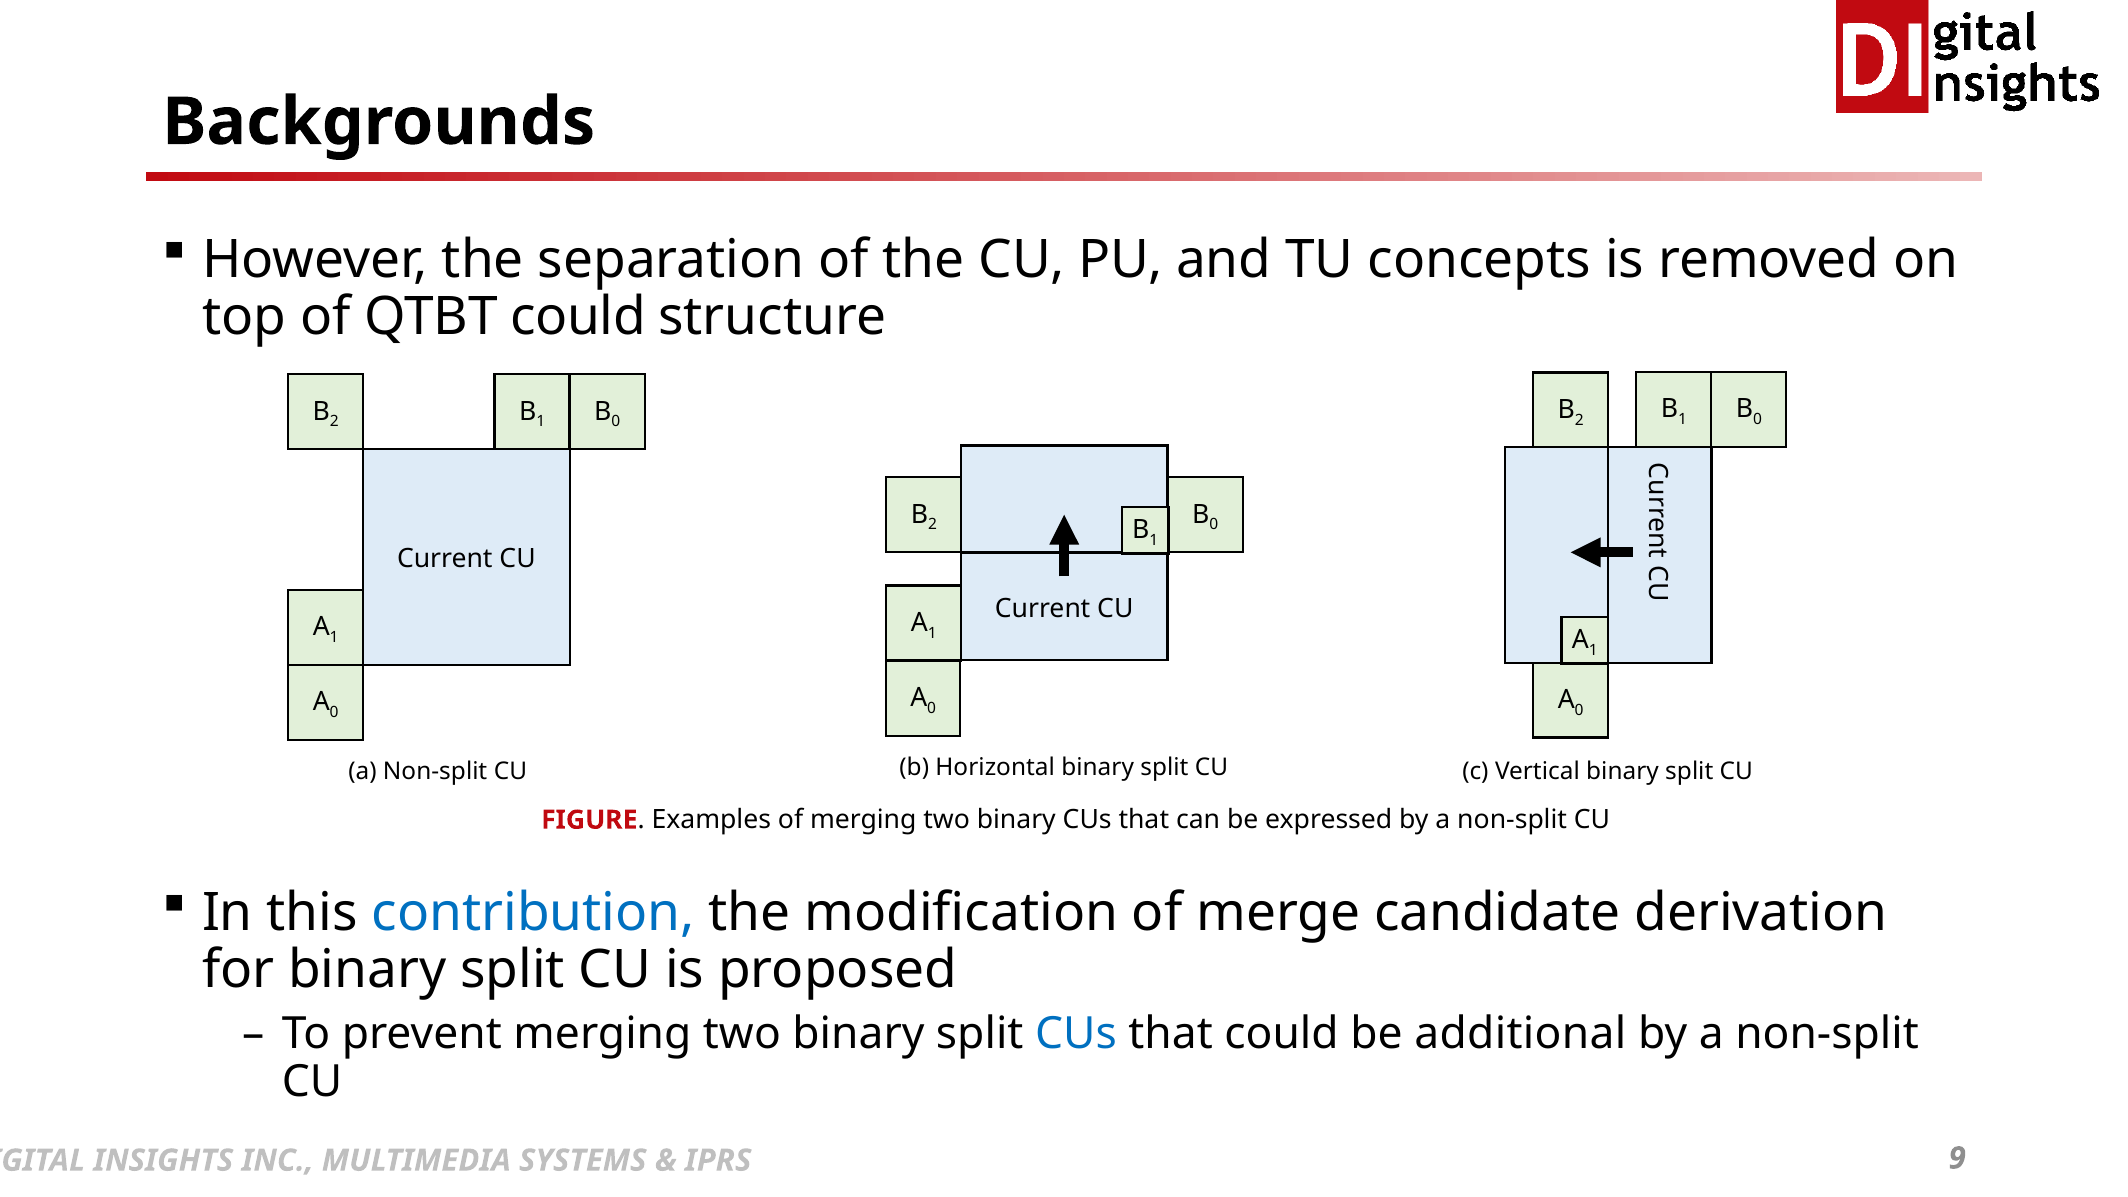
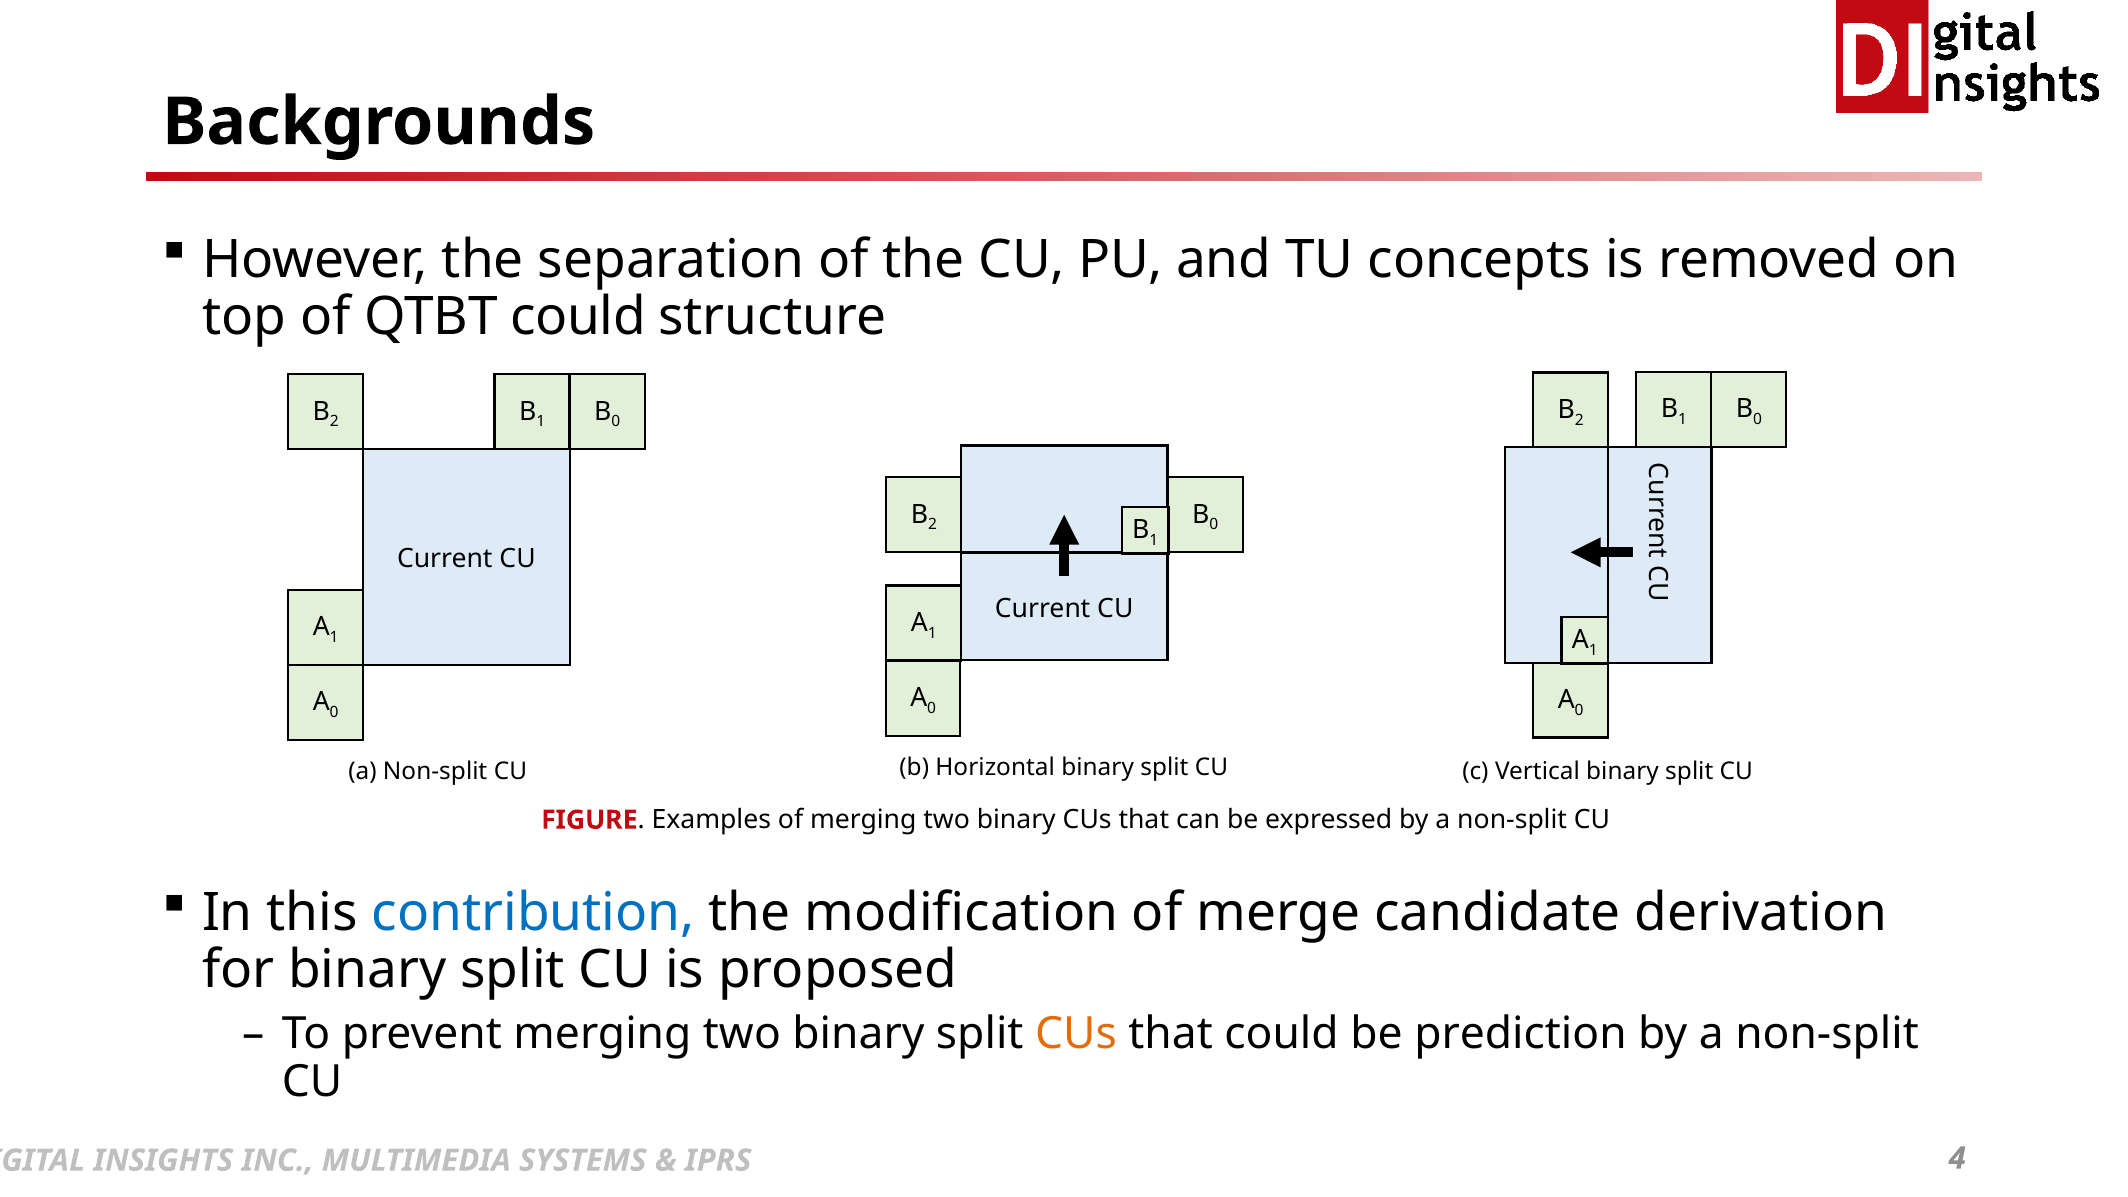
CUs colour: blue -> orange (1076, 1034)
additional: additional -> prediction (1521, 1034)
9: 9 -> 4 (1957, 1158)
